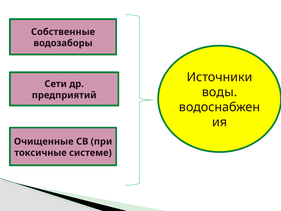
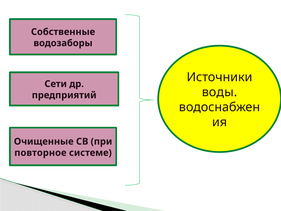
токсичные: токсичные -> повторное (40, 153)
